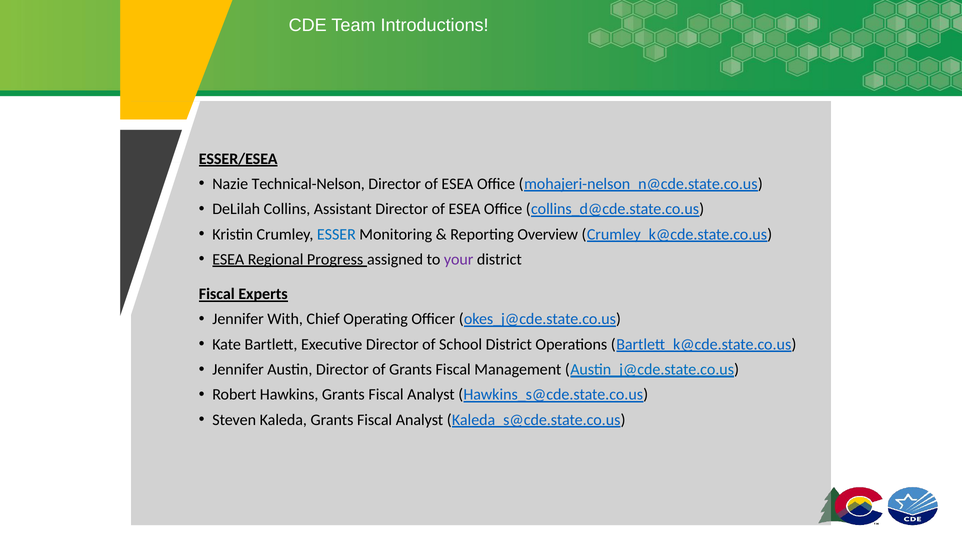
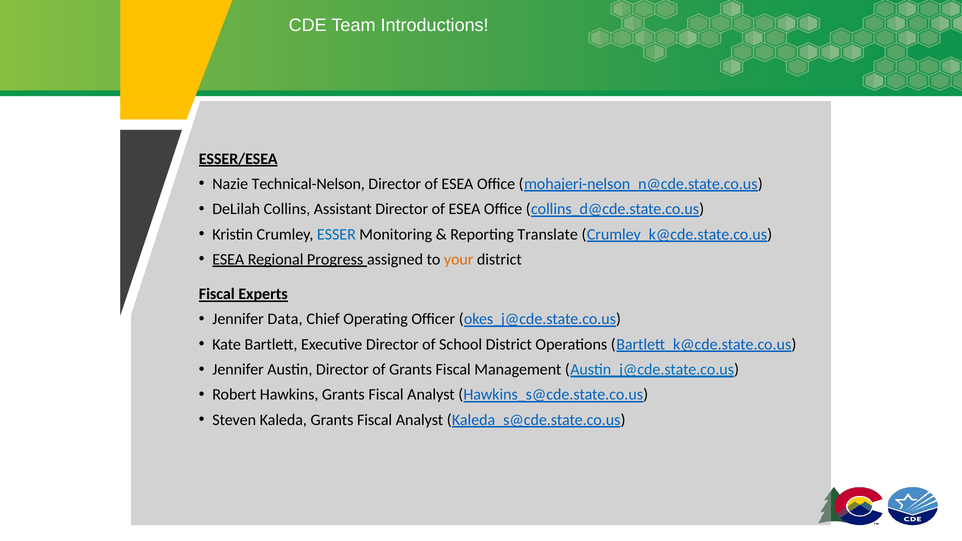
Overview: Overview -> Translate (548, 234)
your colour: purple -> orange (459, 260)
With: With -> Data (285, 319)
